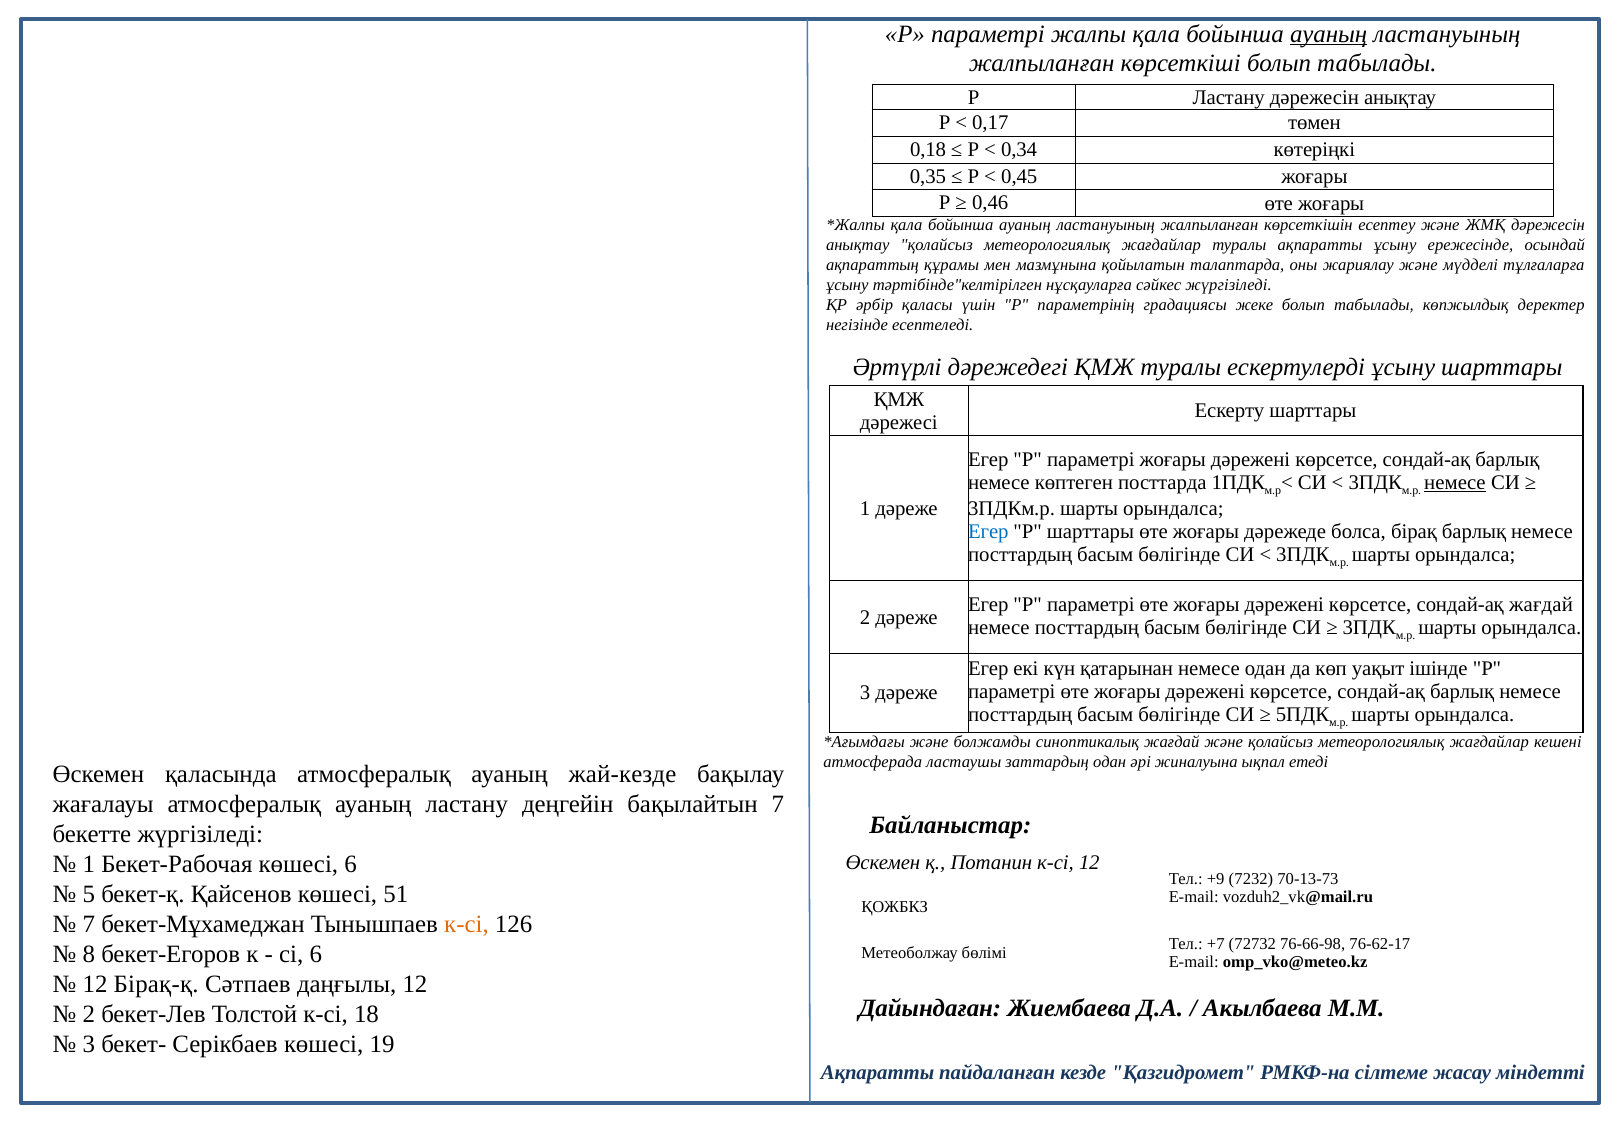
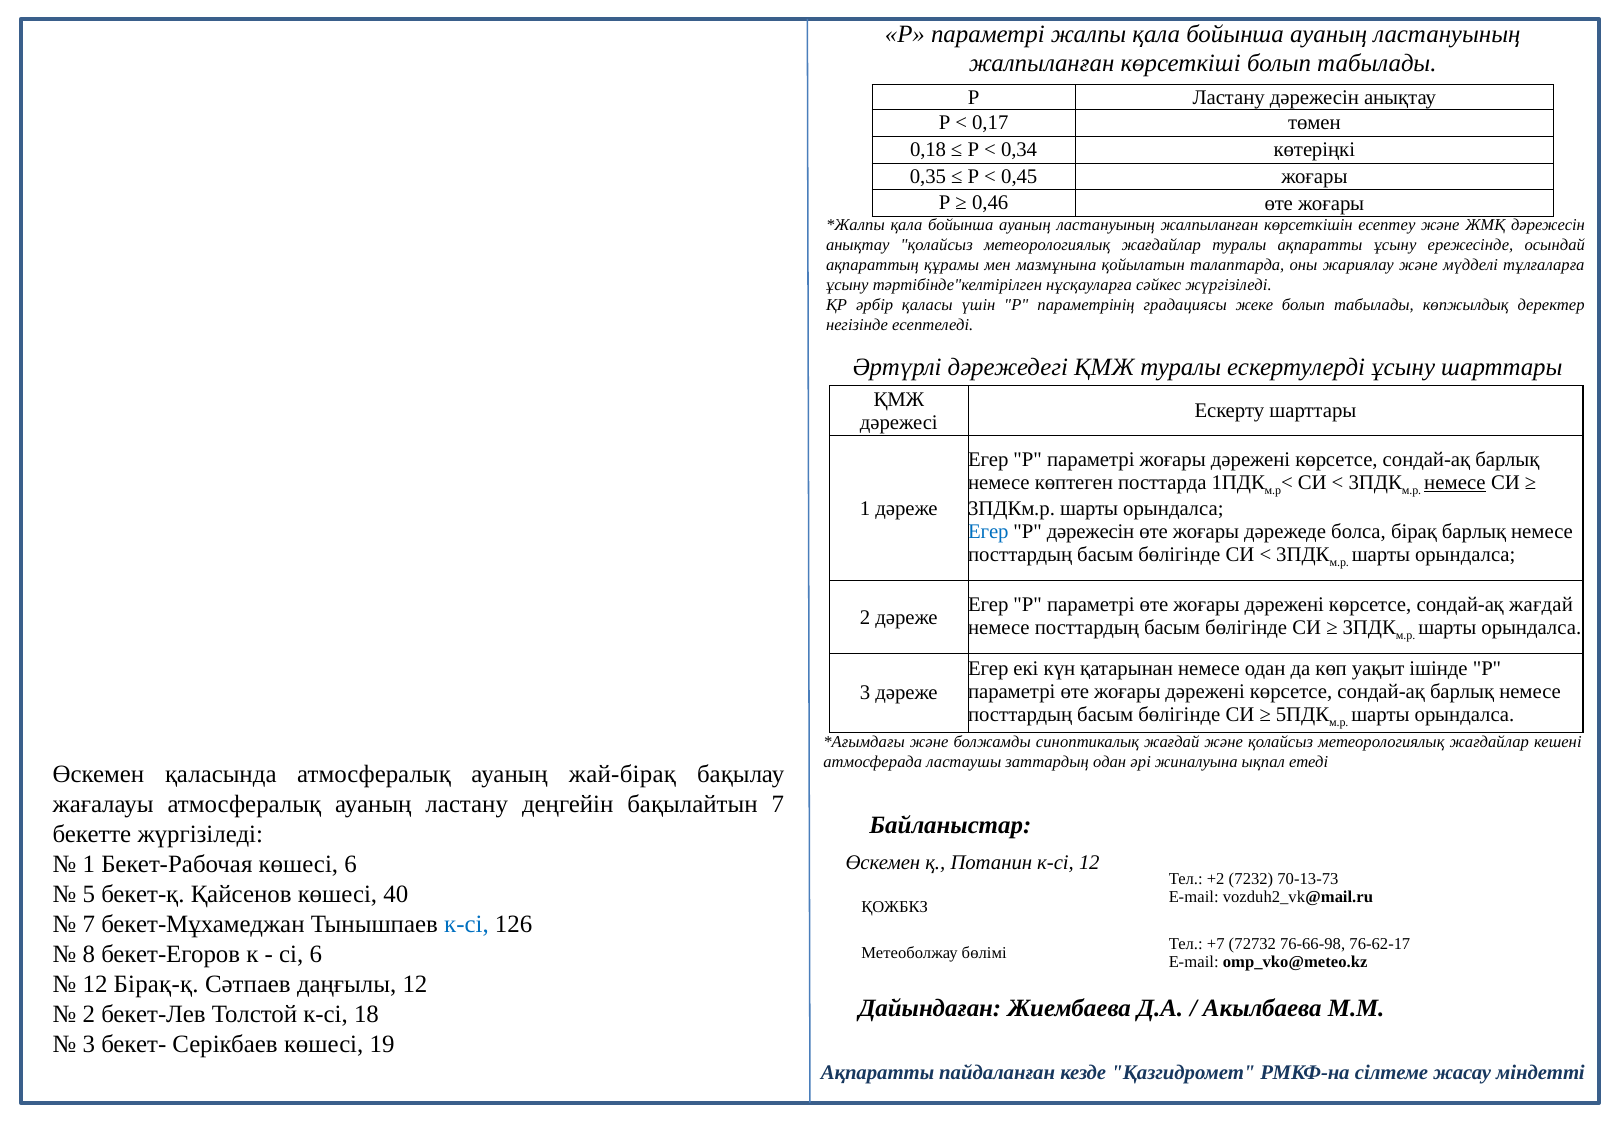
ауаның underline: present -> none (1329, 34)
P шарттары: шарттары -> дәрежесін (1091, 531)
жай-кезде: жай-кезде -> жай-бірақ (622, 774)
+9: +9 -> +2 (1216, 879)
51: 51 -> 40 (396, 894)
к-сі colour: orange -> blue (466, 924)
